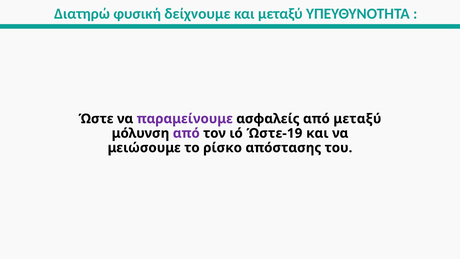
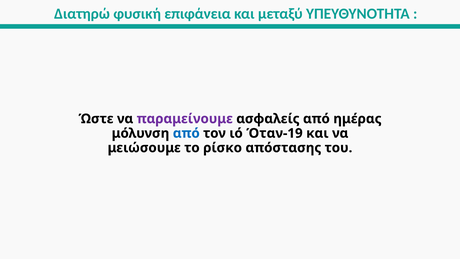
δείχνουμε: δείχνουμε -> επιφάνεια (198, 14)
από μεταξύ: μεταξύ -> ημέρας (357, 119)
από colour: purple -> blue (186, 133)
Ώστε-19: Ώστε-19 -> Όταν-19 (274, 133)
